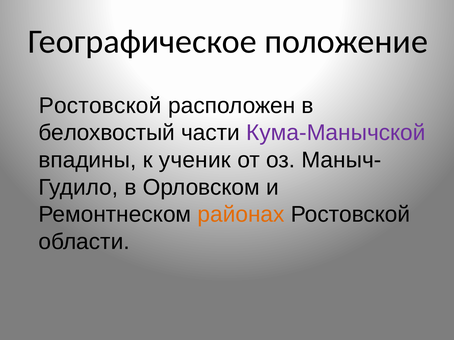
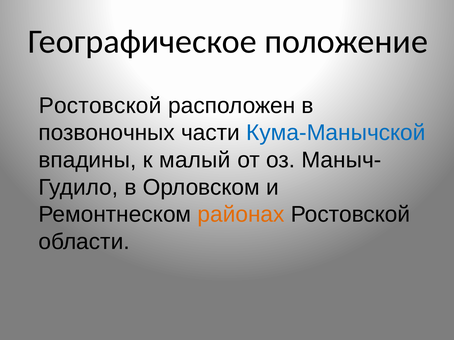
белохвостый: белохвостый -> позвоночных (107, 133)
Кума-Манычской colour: purple -> blue (336, 133)
ученик: ученик -> малый (195, 160)
